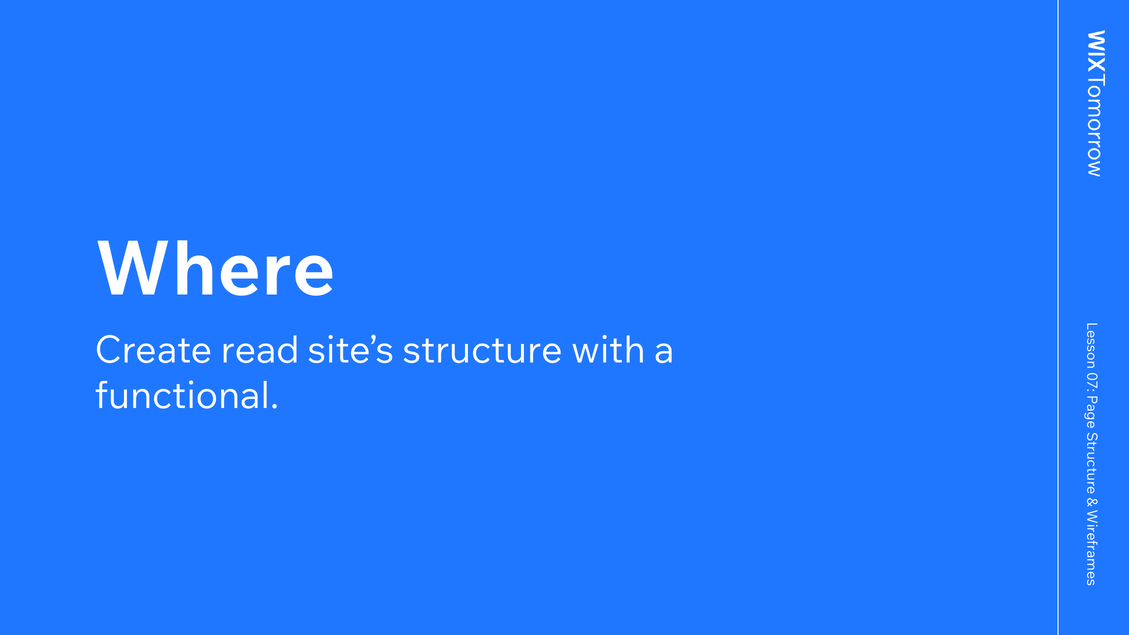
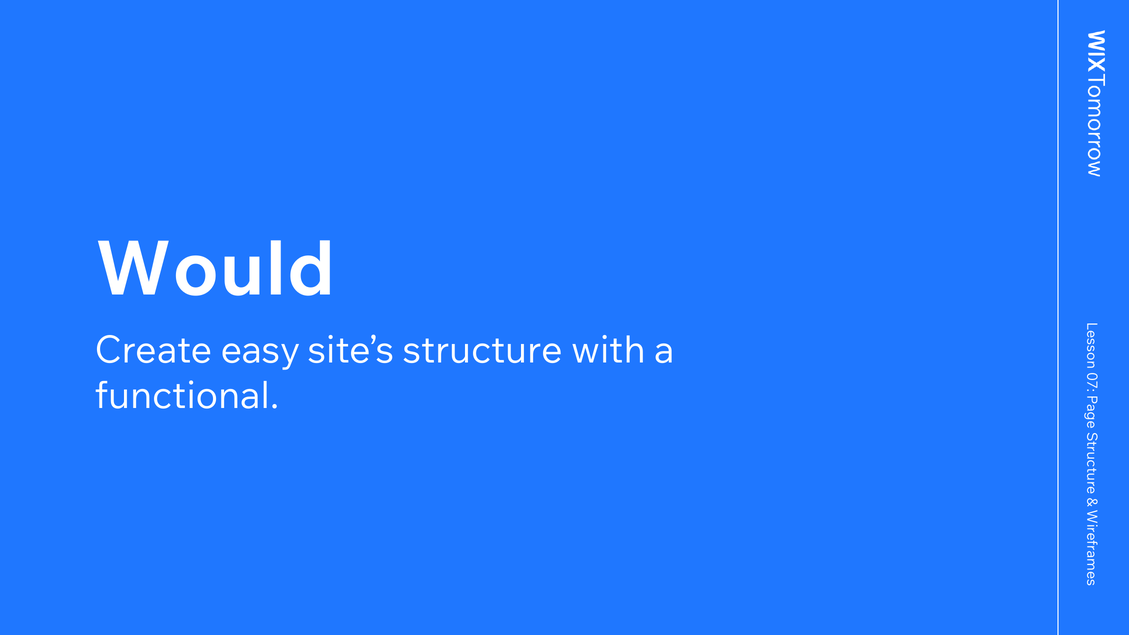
Where: Where -> Would (215, 270)
read: read -> easy (260, 351)
